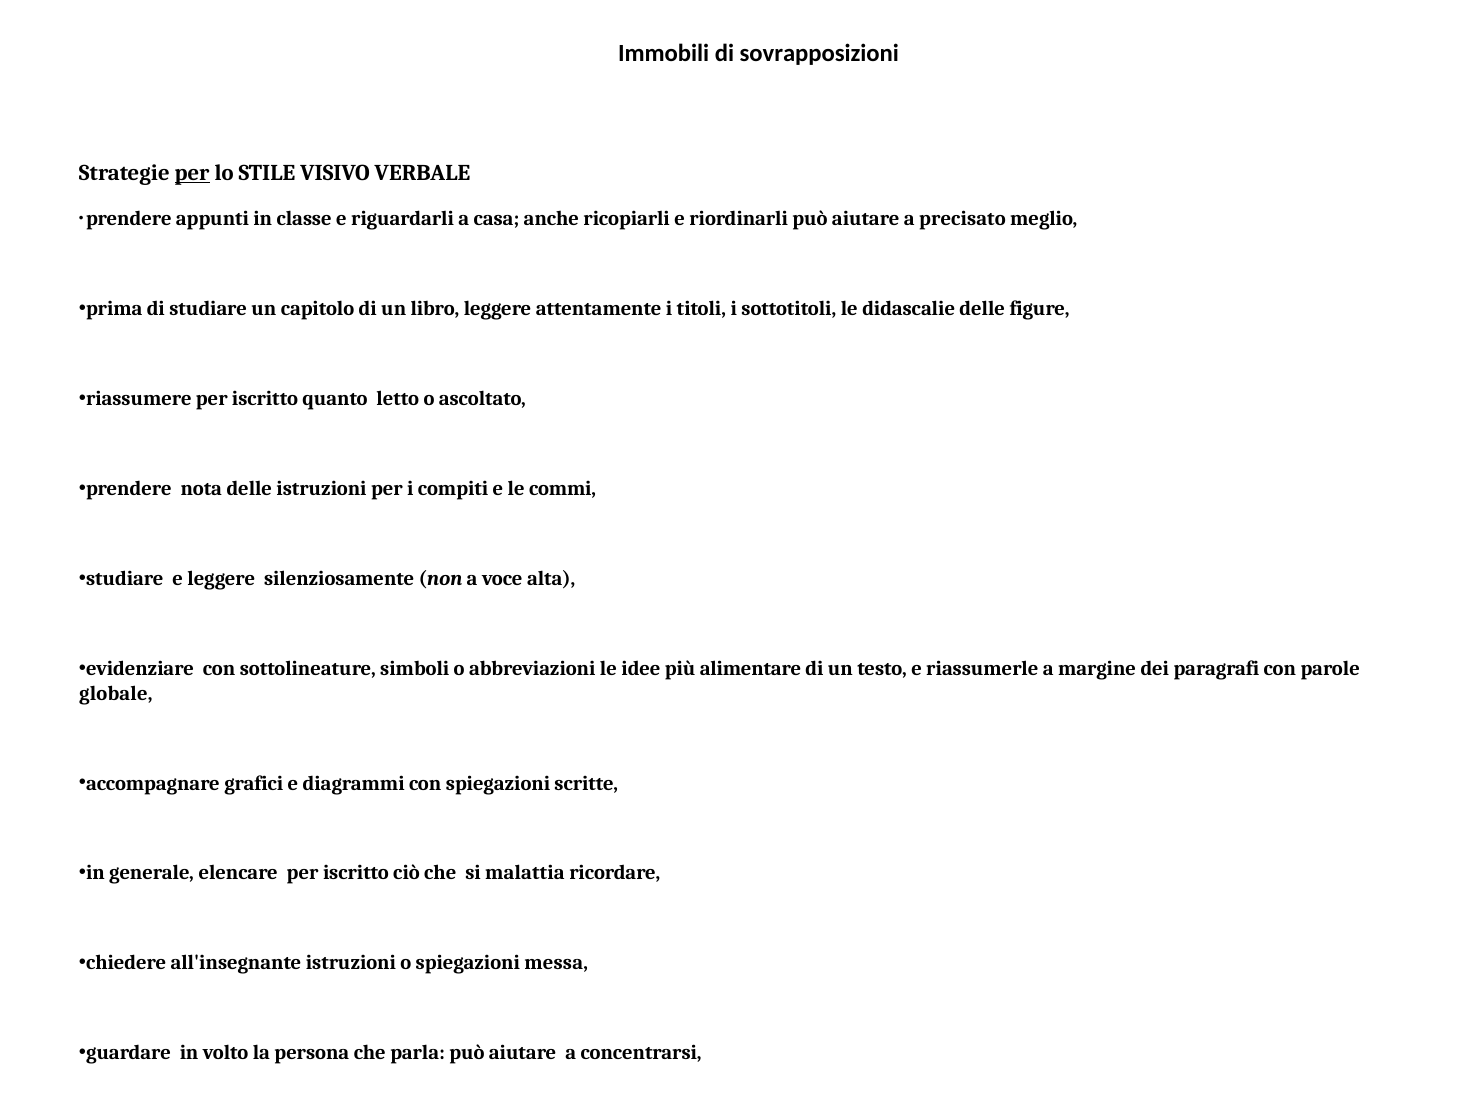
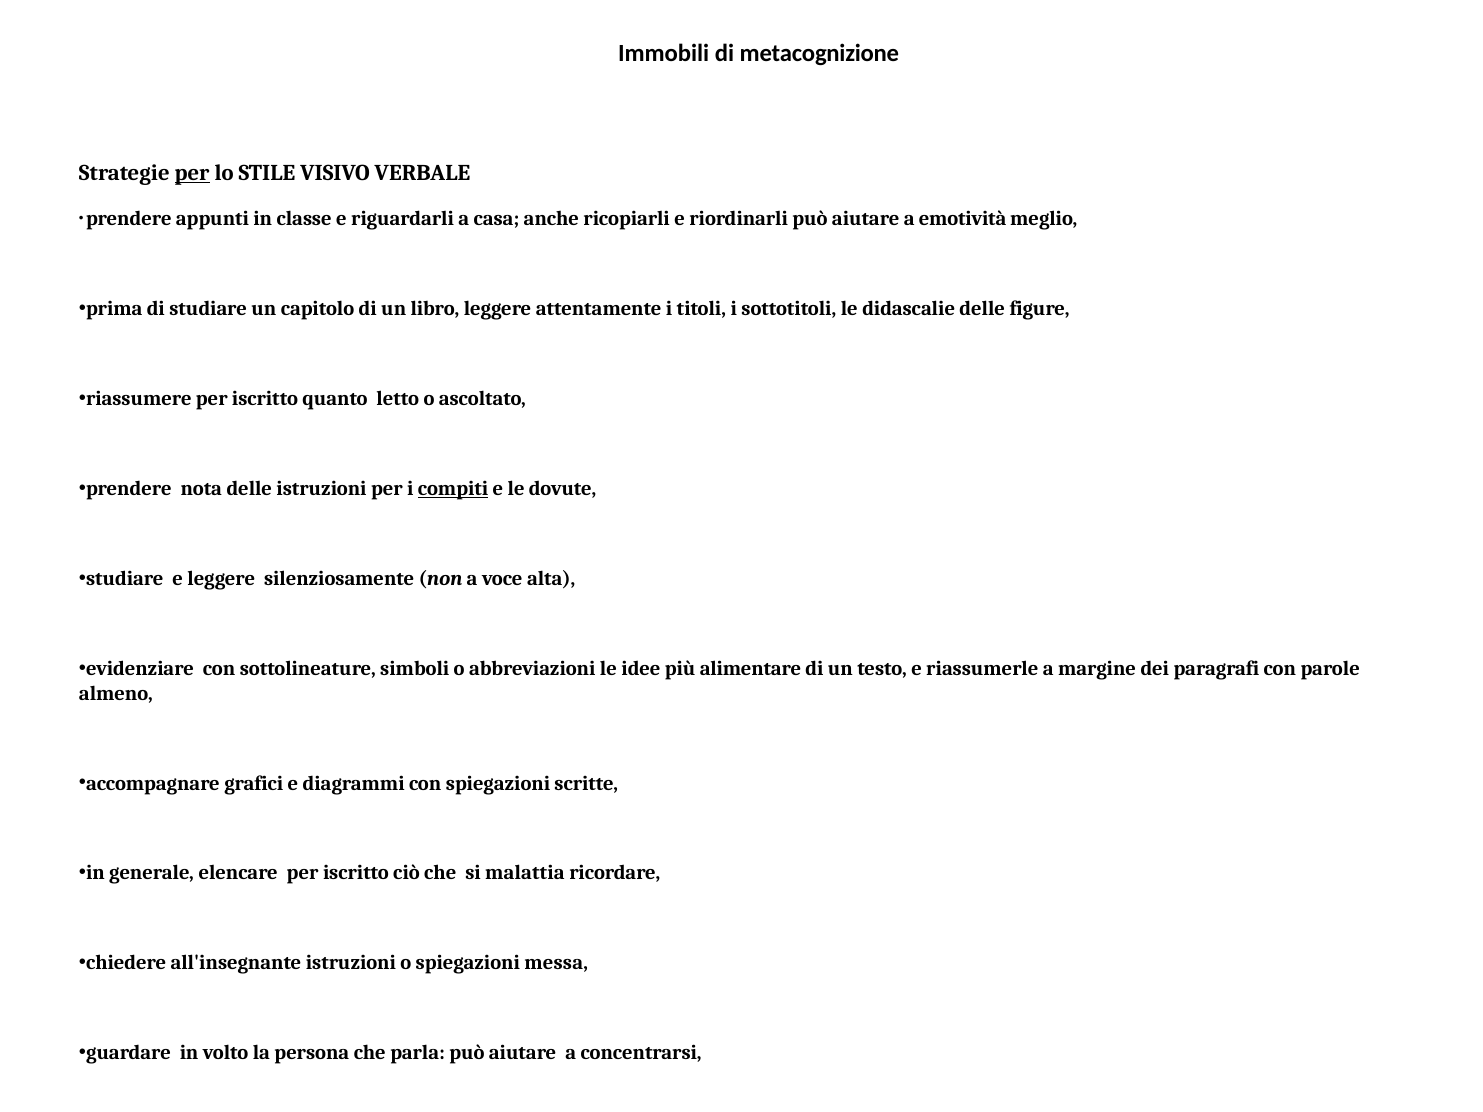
sovrapposizioni: sovrapposizioni -> metacognizione (819, 54)
precisato: precisato -> emotività (963, 219)
compiti underline: none -> present (453, 489)
commi: commi -> dovute (563, 489)
globale: globale -> almeno (116, 693)
